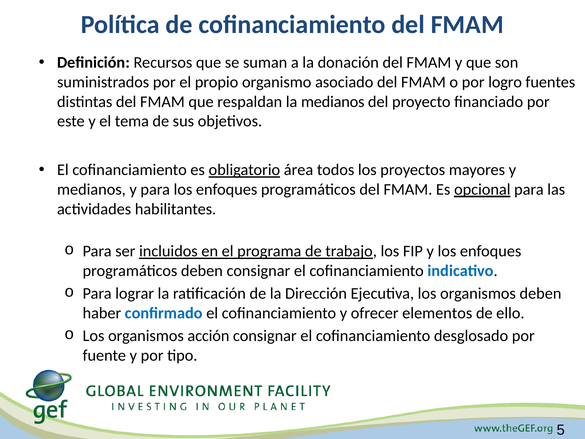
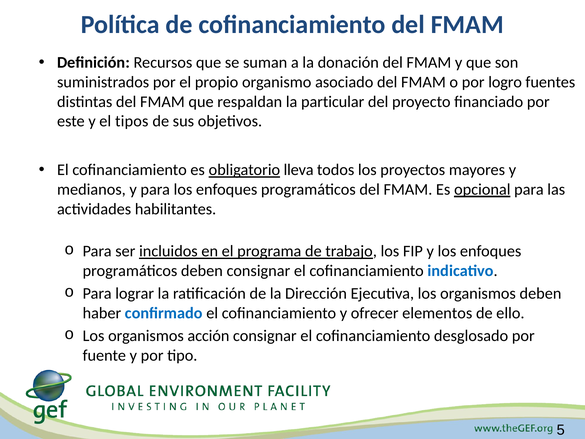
la medianos: medianos -> particular (333, 102)
tema: tema -> tipos (132, 121)
área: área -> lleva (299, 170)
